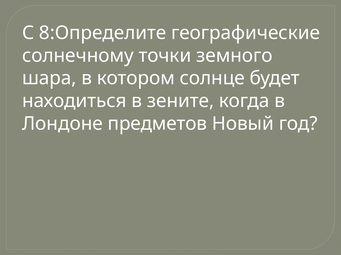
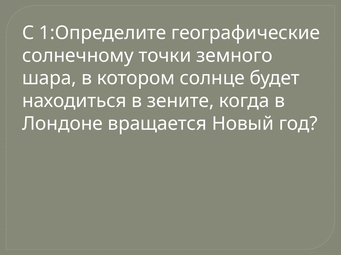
8:Определите: 8:Определите -> 1:Определите (103, 33)
предметов: предметов -> вращается (157, 124)
